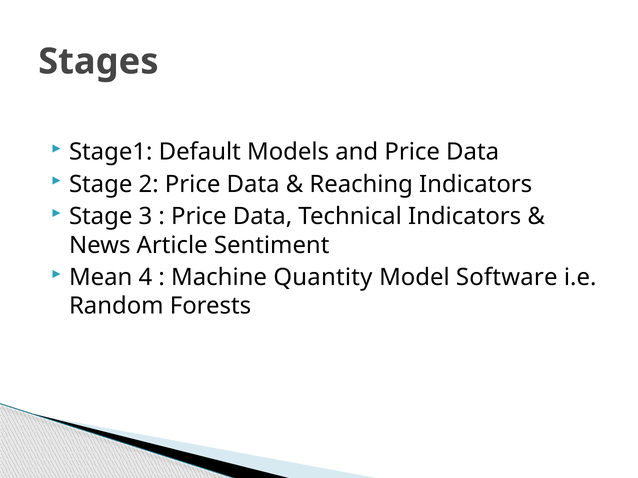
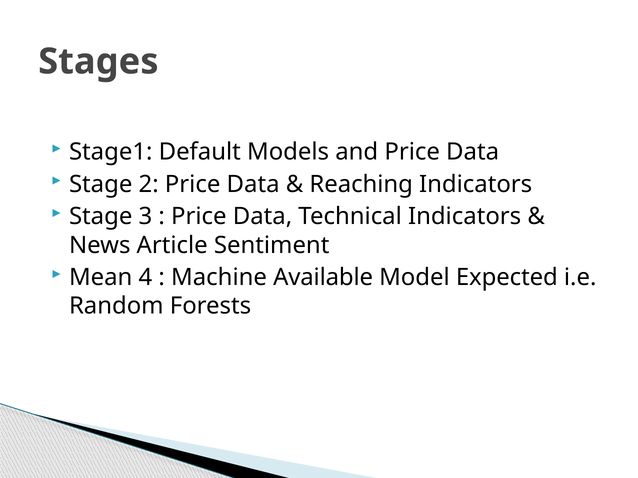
Quantity: Quantity -> Available (323, 278)
Software: Software -> Expected (507, 278)
